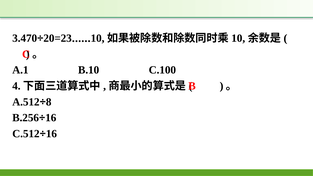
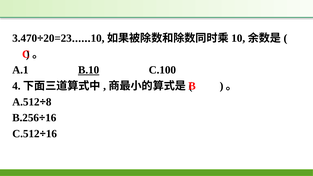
B.10 underline: none -> present (89, 70)
